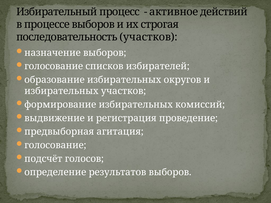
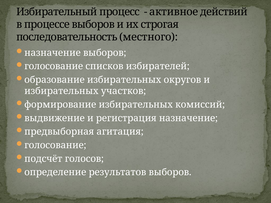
последовательность участков: участков -> местного (149, 37)
регистрация проведение: проведение -> назначение (188, 118)
